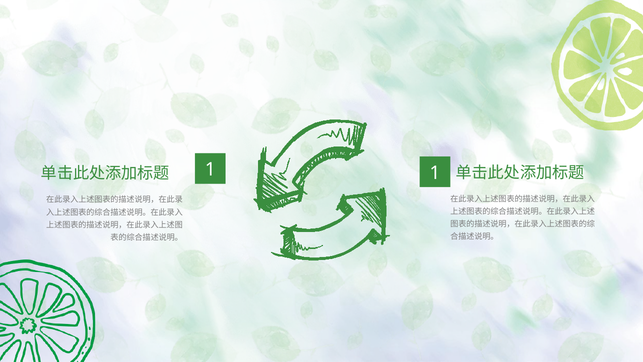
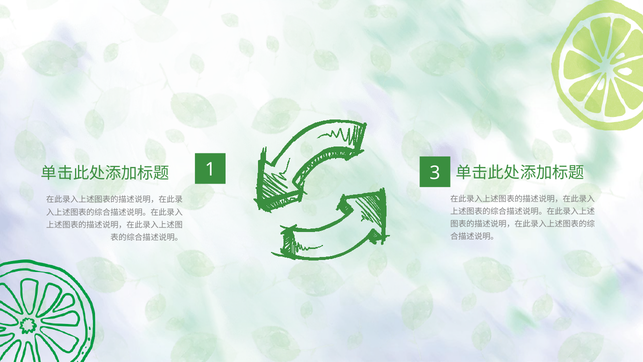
1: 1 -> 3 (435, 173)
